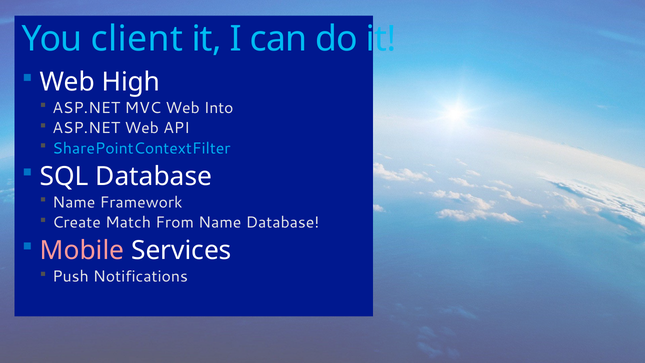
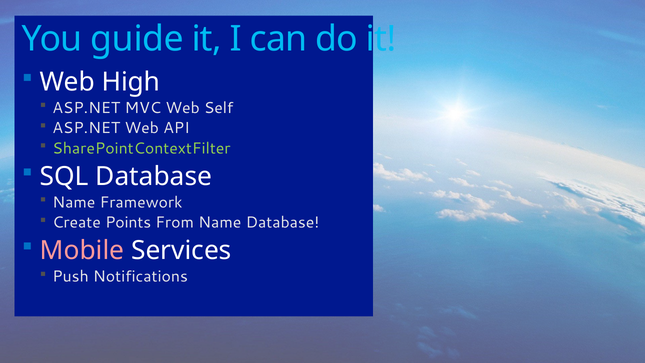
client: client -> guide (137, 39)
Into: Into -> Self (219, 108)
SharePointContextFilter colour: light blue -> light green (141, 148)
Match: Match -> Points (128, 223)
